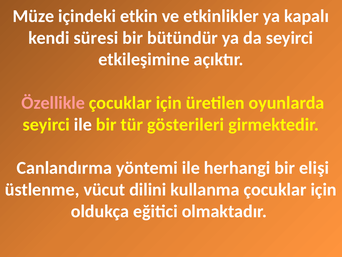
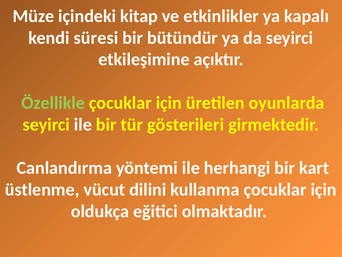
etkin: etkin -> kitap (139, 16)
Özellikle colour: pink -> light green (53, 103)
elişi: elişi -> kart (314, 168)
